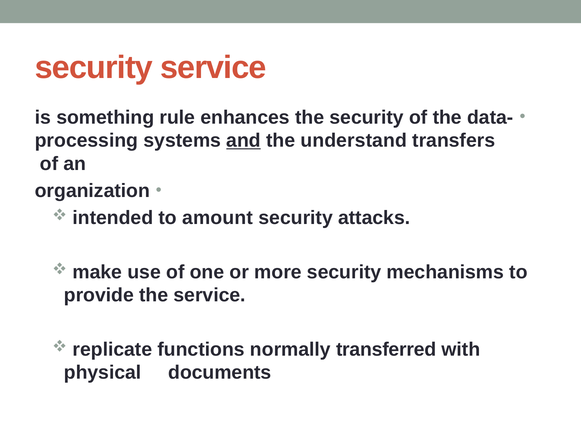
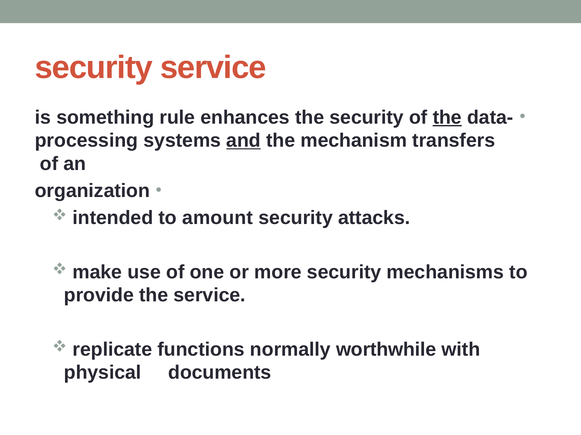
the underline: none -> present (447, 118)
understand: understand -> mechanism (354, 141)
transferred: transferred -> worthwhile (386, 350)
